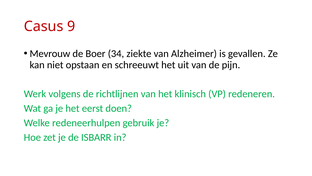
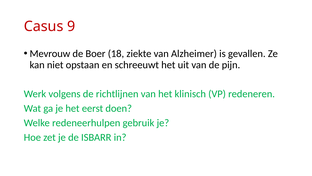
34: 34 -> 18 (116, 53)
